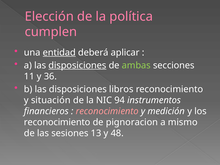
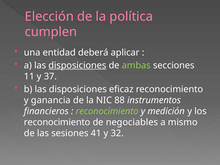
entidad underline: present -> none (59, 53)
36: 36 -> 37 (50, 76)
libros: libros -> eficaz (121, 89)
situación: situación -> ganancia (51, 100)
94: 94 -> 88 (120, 100)
reconocimiento colour: pink -> light green (107, 111)
pignoracion: pignoracion -> negociables (132, 122)
13: 13 -> 41 (96, 133)
48: 48 -> 32 (117, 133)
